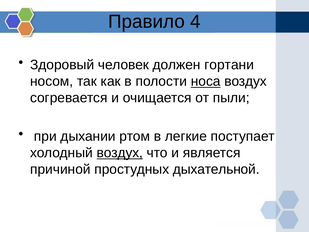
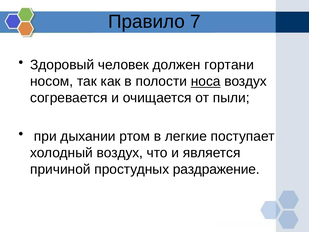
4: 4 -> 7 (195, 22)
воздух underline: present -> none (120, 153)
дыхательной: дыхательной -> раздражение (216, 169)
